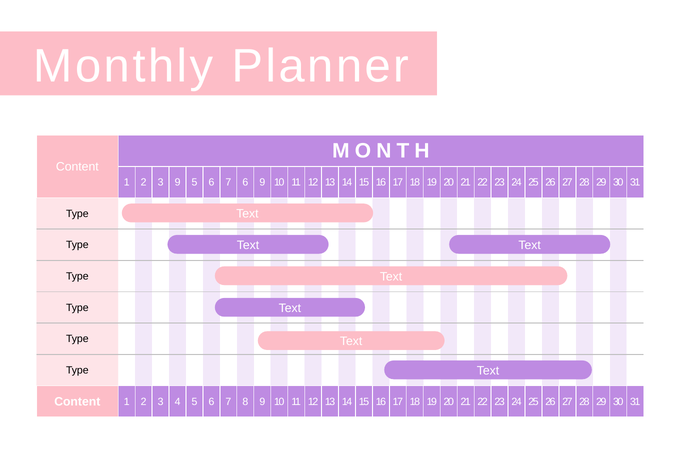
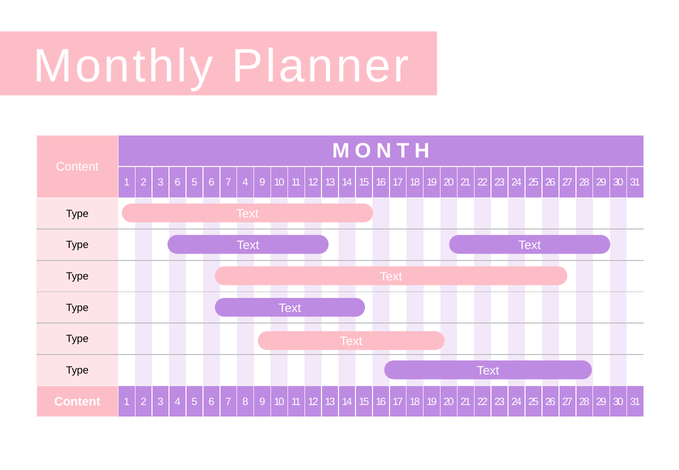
3 9: 9 -> 6 (178, 182)
7 6: 6 -> 4 (245, 182)
